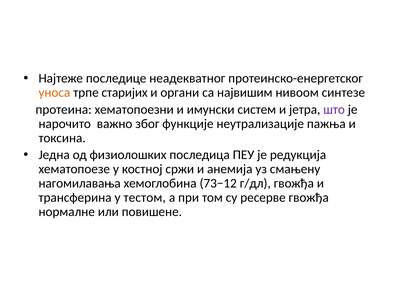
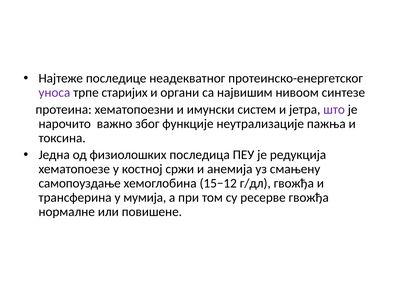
уноса colour: orange -> purple (54, 92)
нагомилавања: нагомилавања -> самопоуздање (80, 183)
73−12: 73−12 -> 15−12 (218, 183)
тестом: тестом -> мумија (145, 197)
